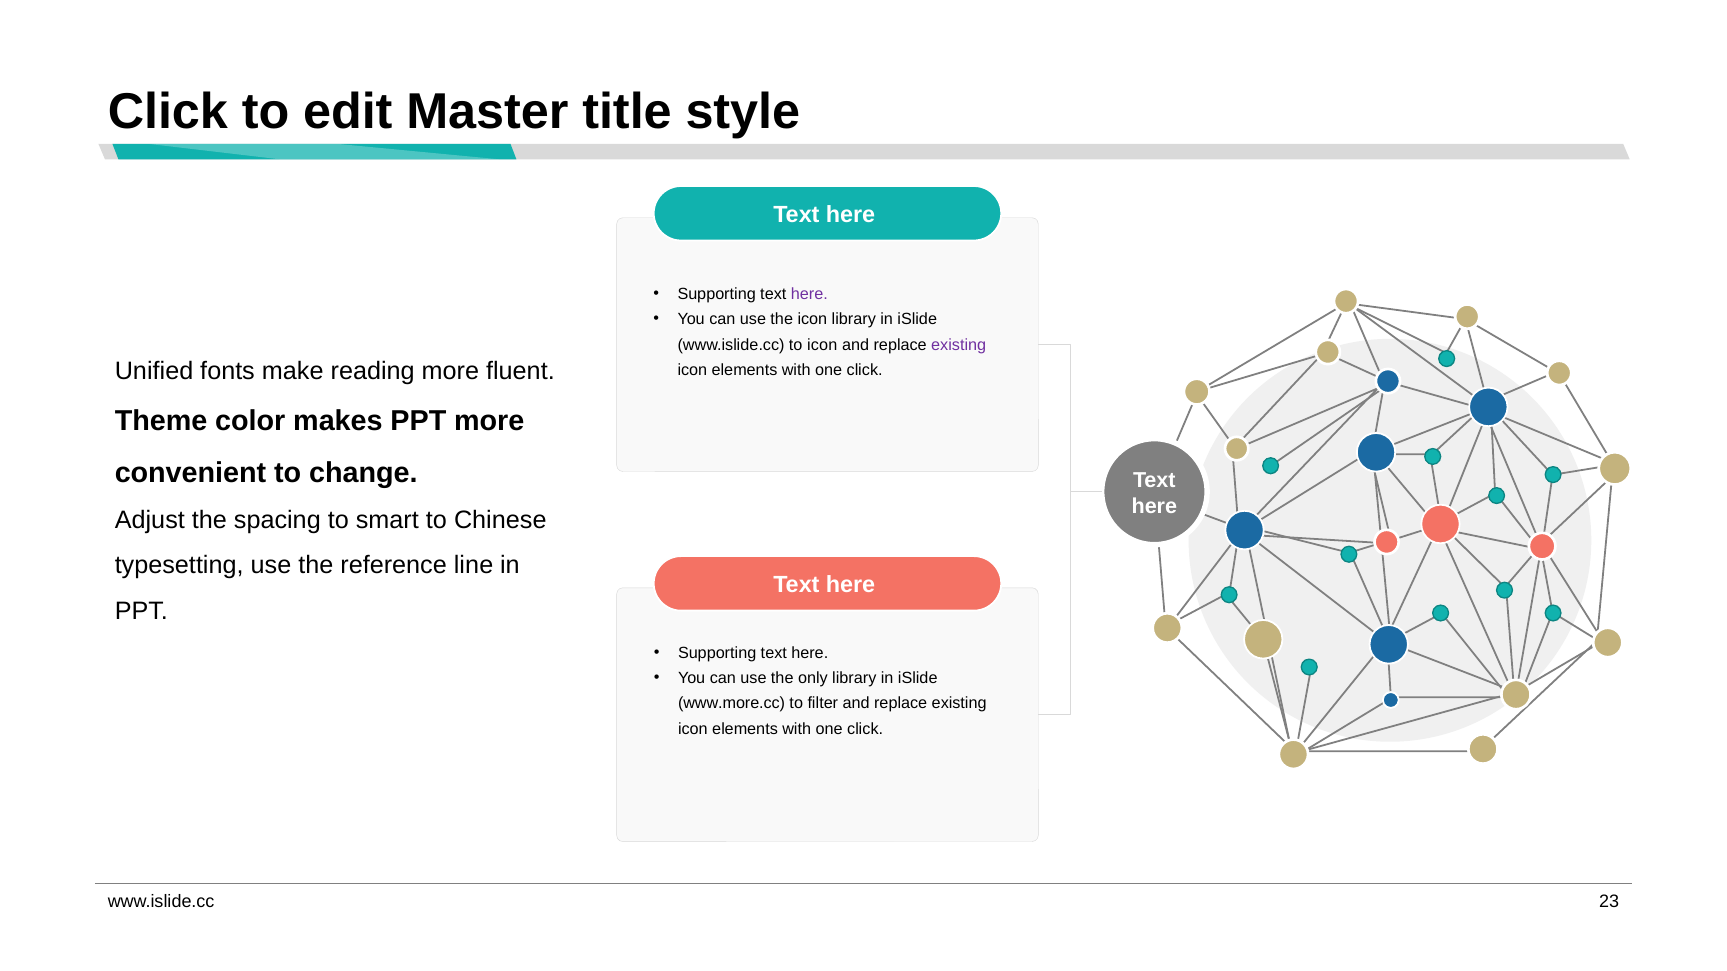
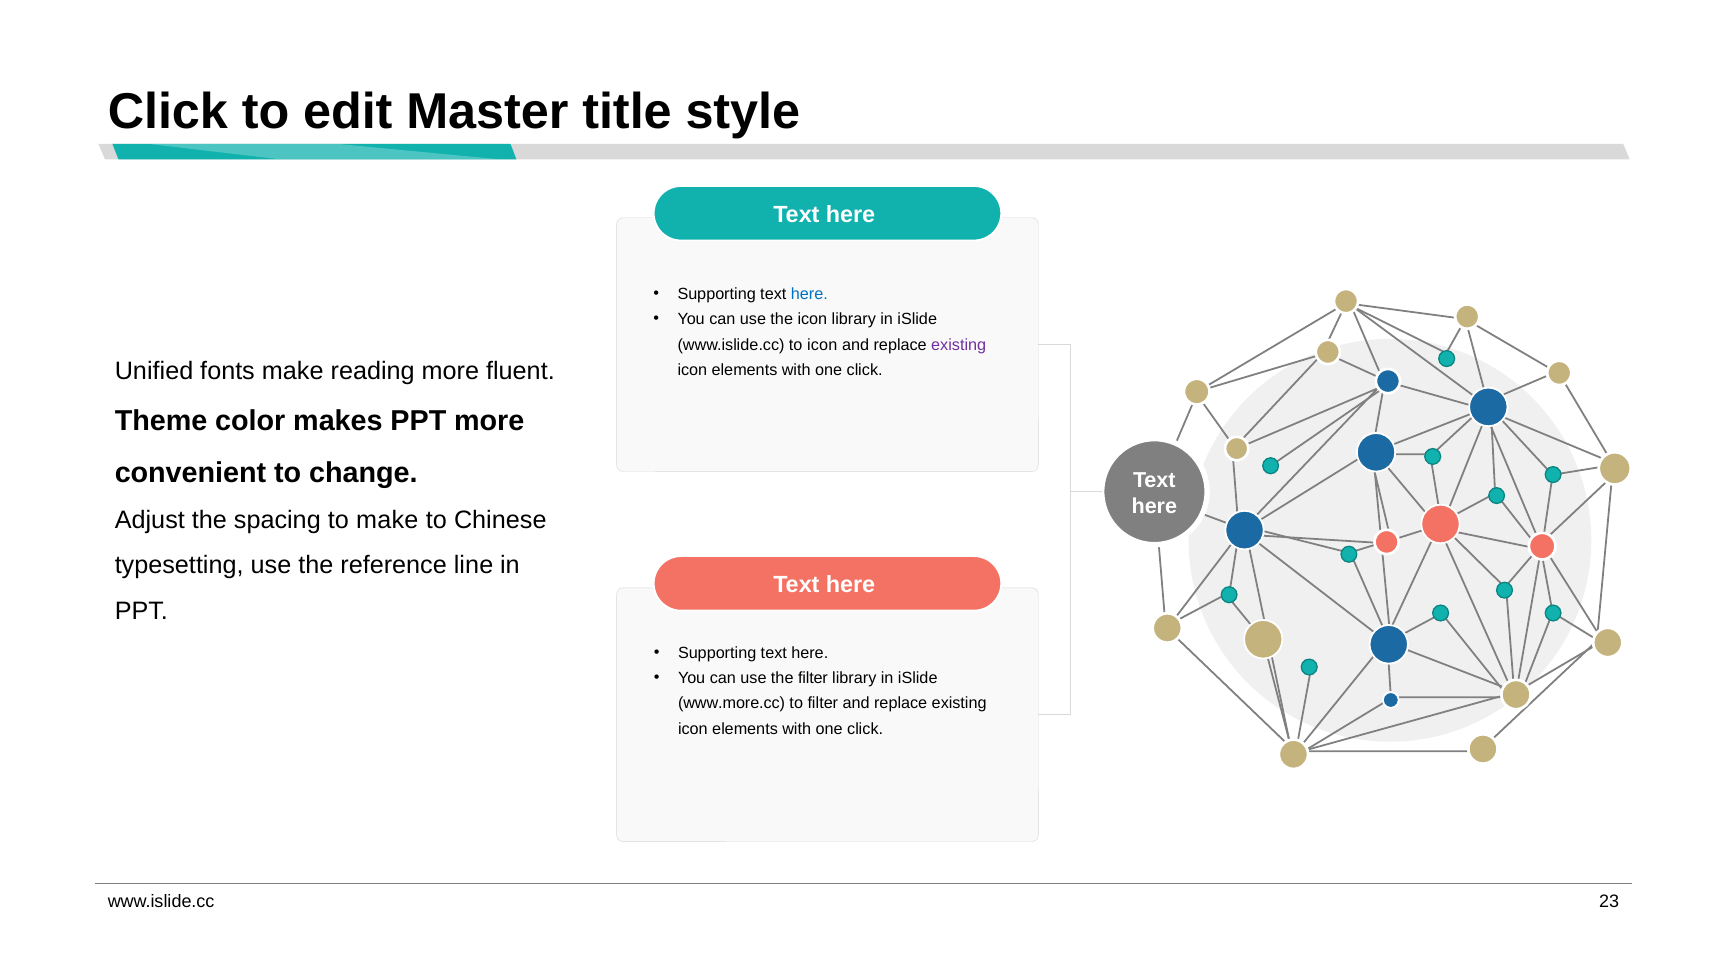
here colour: purple -> blue (809, 294)
to smart: smart -> make (387, 521)
the only: only -> filter (813, 678)
